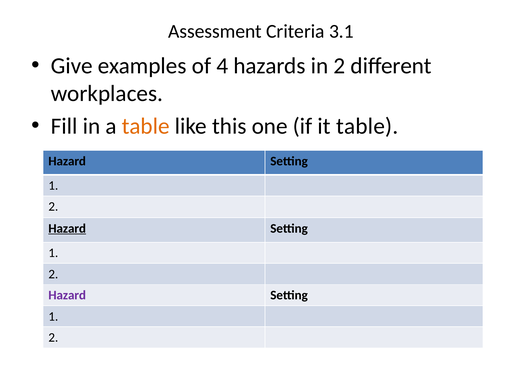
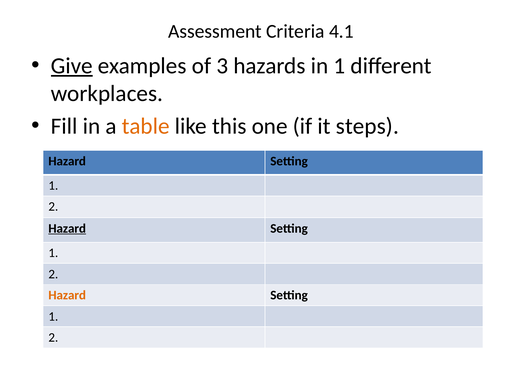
3.1: 3.1 -> 4.1 (341, 31)
Give underline: none -> present (72, 66)
4: 4 -> 3 (222, 66)
in 2: 2 -> 1 (339, 66)
it table: table -> steps (367, 126)
Hazard colour: purple -> orange (67, 296)
